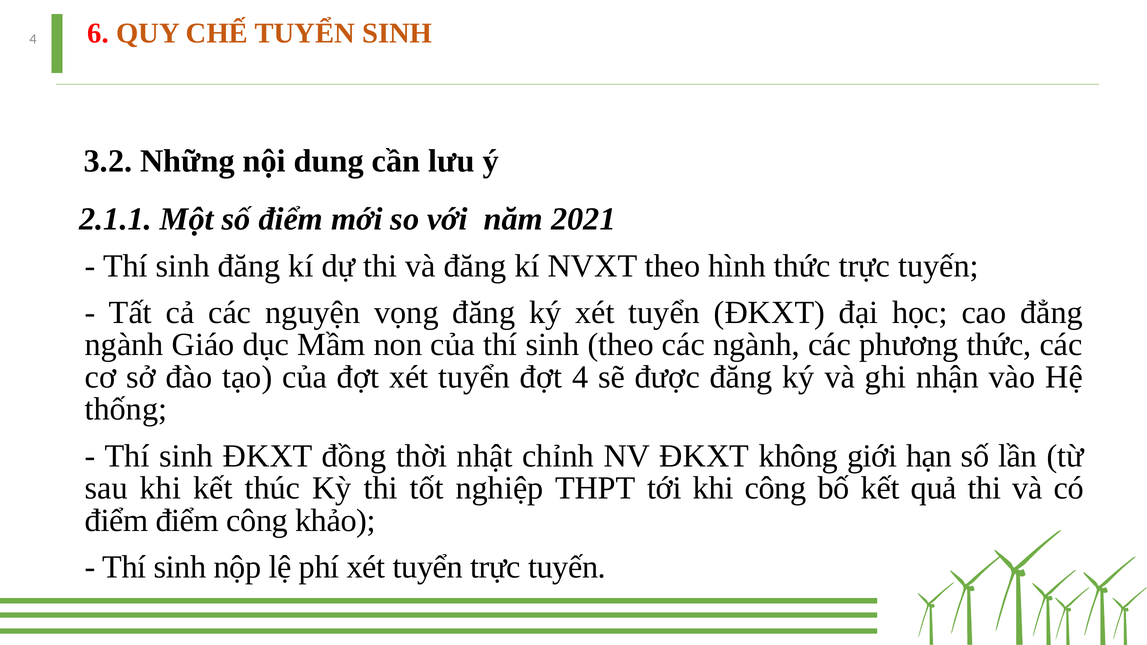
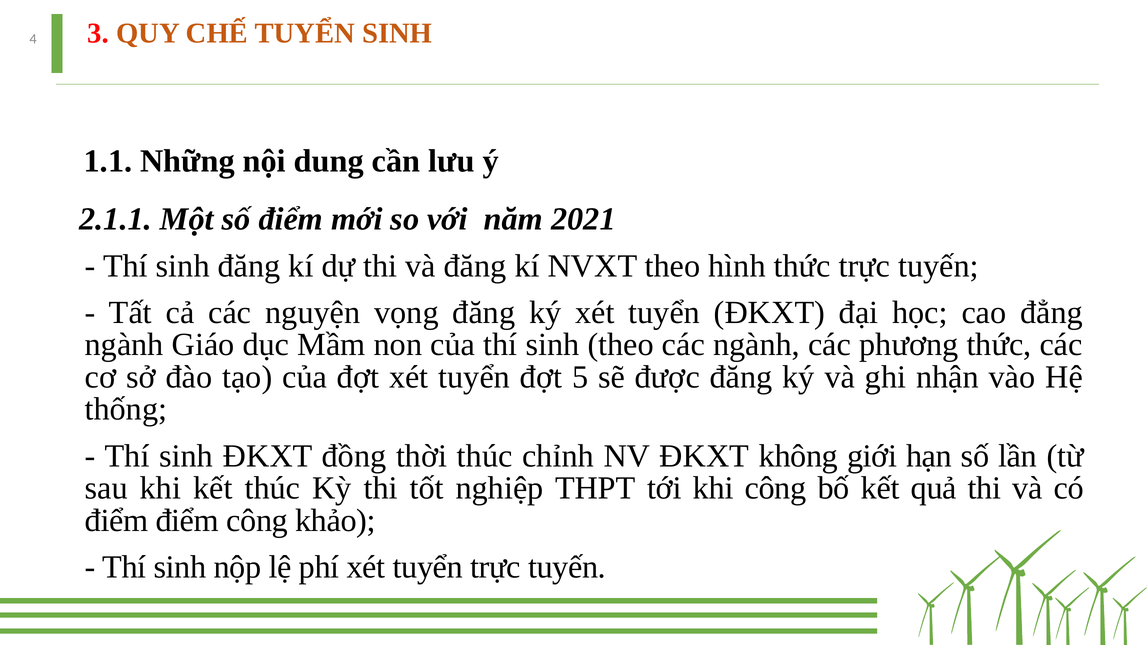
6: 6 -> 3 (98, 33)
3.2: 3.2 -> 1.1 (108, 161)
đợt 4: 4 -> 5 (580, 377)
thời nhật: nhật -> thúc (485, 456)
